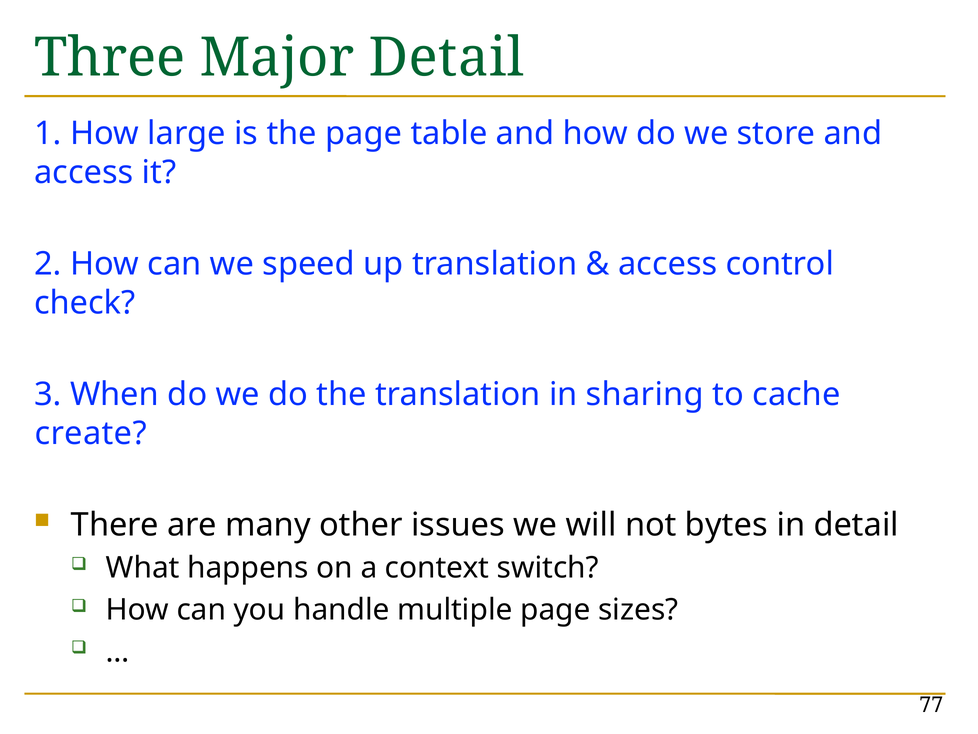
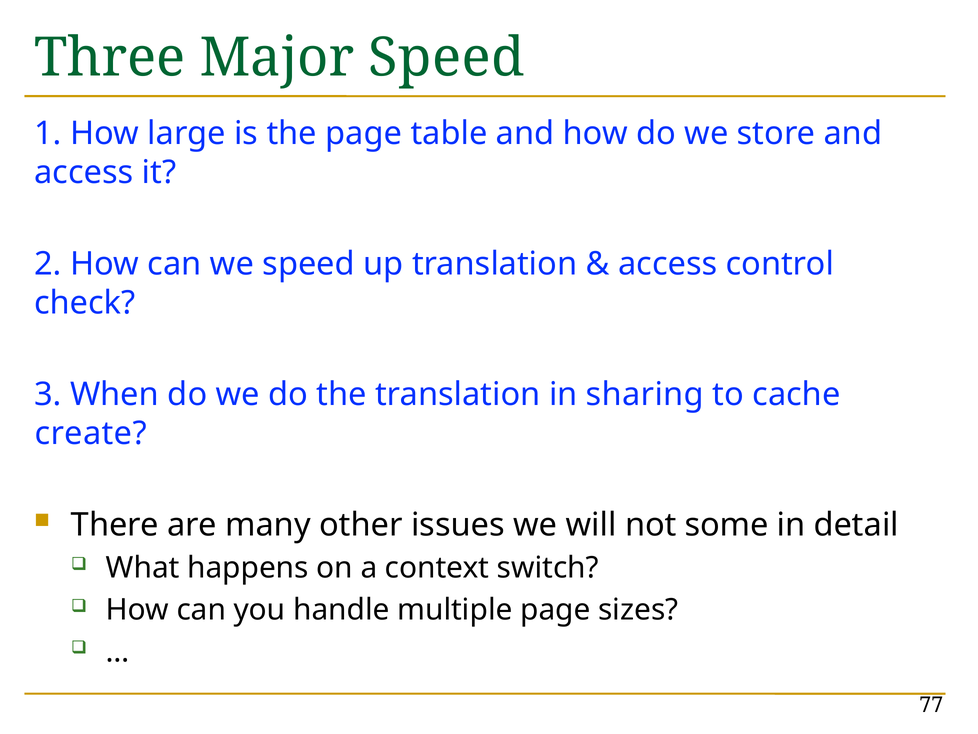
Major Detail: Detail -> Speed (446, 58)
bytes: bytes -> some (727, 524)
